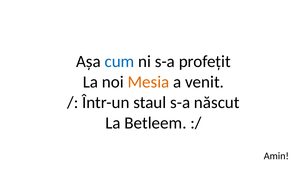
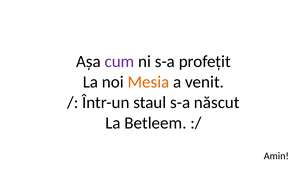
cum colour: blue -> purple (119, 61)
